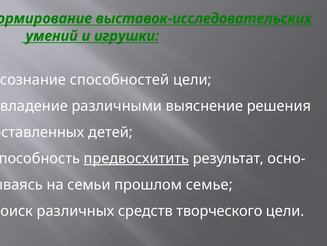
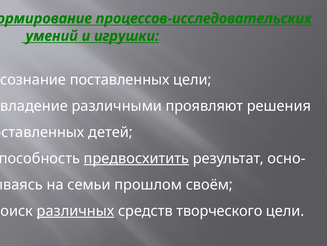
выставок-исследовательских: выставок-исследовательских -> процессов-исследовательских (204, 18)
способностей: способностей -> поставленных (120, 80)
выяснение: выяснение -> проявляют (204, 106)
семье: семье -> своём (209, 184)
различных underline: none -> present (76, 210)
